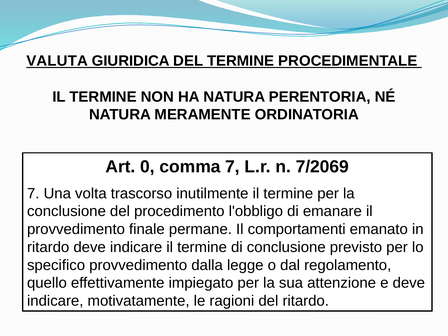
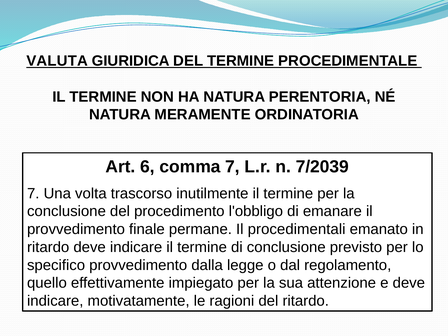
0: 0 -> 6 (148, 167)
7/2069: 7/2069 -> 7/2039 (322, 167)
comportamenti: comportamenti -> procedimentali (297, 229)
